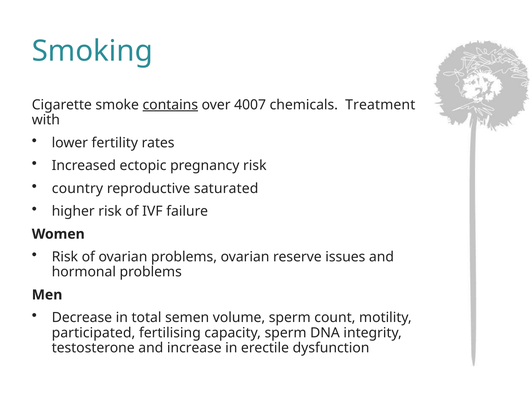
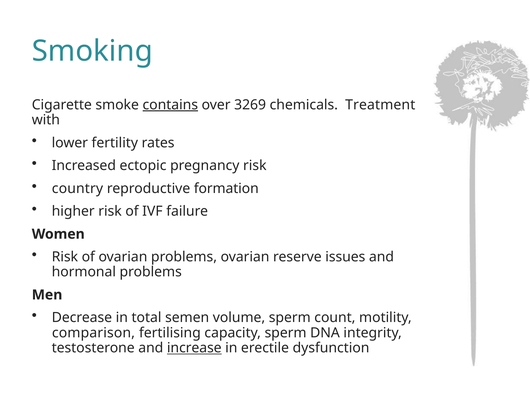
4007: 4007 -> 3269 (250, 105)
saturated: saturated -> formation (226, 188)
participated: participated -> comparison (93, 332)
increase underline: none -> present (194, 347)
